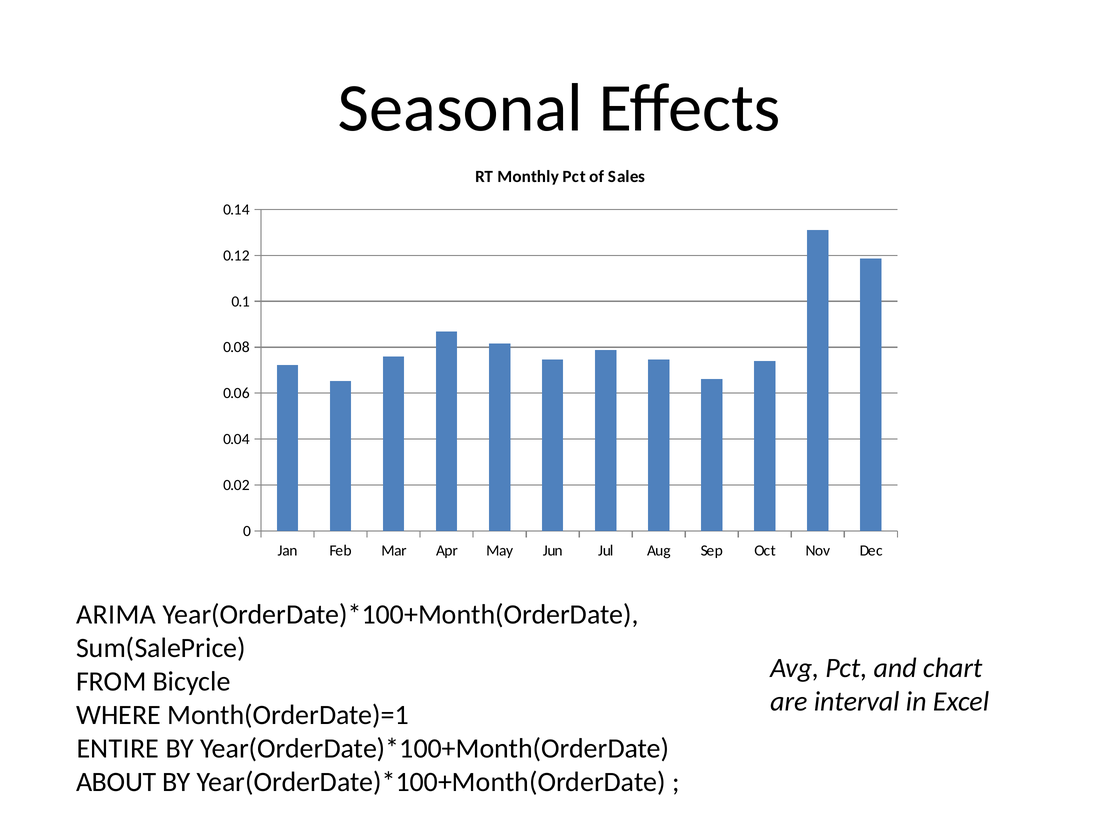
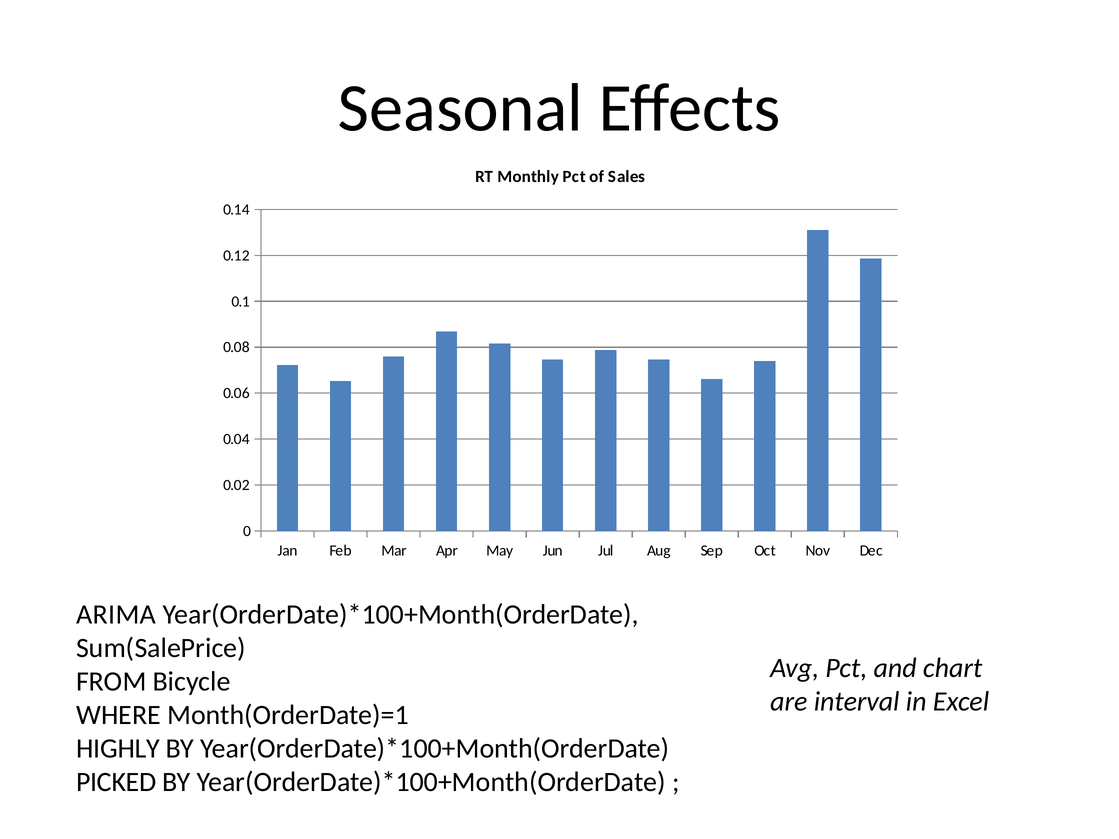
ENTIRE: ENTIRE -> HIGHLY (118, 749)
ABOUT: ABOUT -> PICKED (116, 782)
